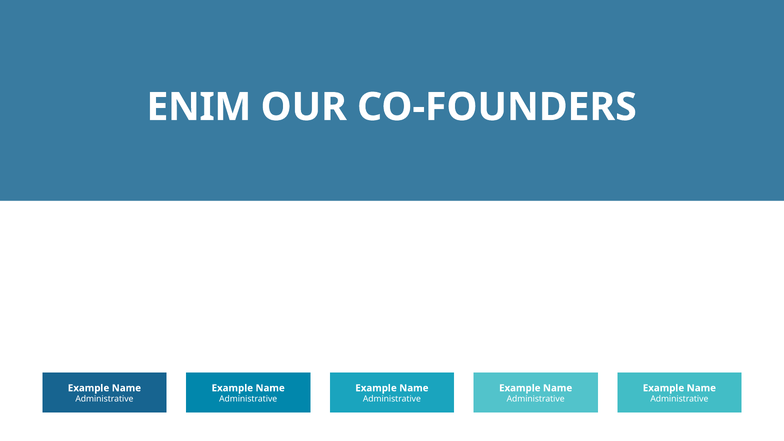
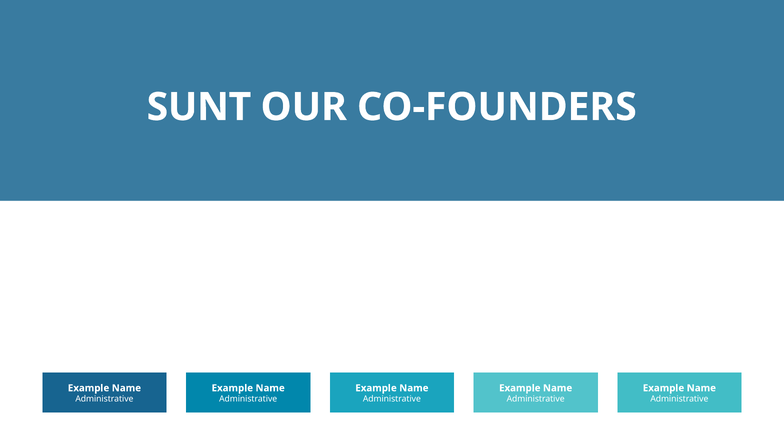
ENIM: ENIM -> SUNT (199, 107)
